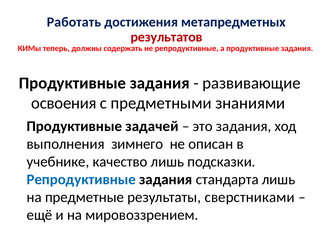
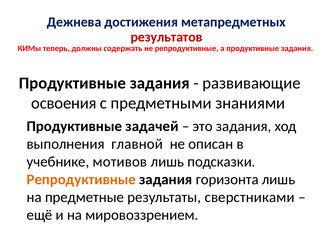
Работать: Работать -> Дежнева (74, 22)
зимнего: зимнего -> главной (137, 144)
качество: качество -> мотивов (120, 162)
Репродуктивные colour: blue -> orange (81, 179)
стандарта: стандарта -> горизонта (227, 179)
